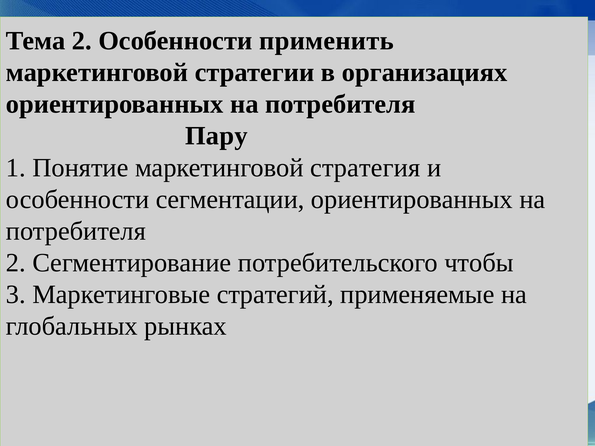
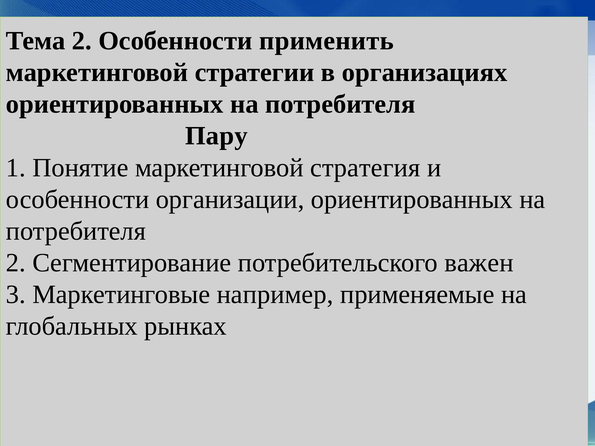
сегментации: сегментации -> организации (230, 199)
чтобы: чтобы -> важен (479, 263)
стратегий: стратегий -> например (275, 295)
